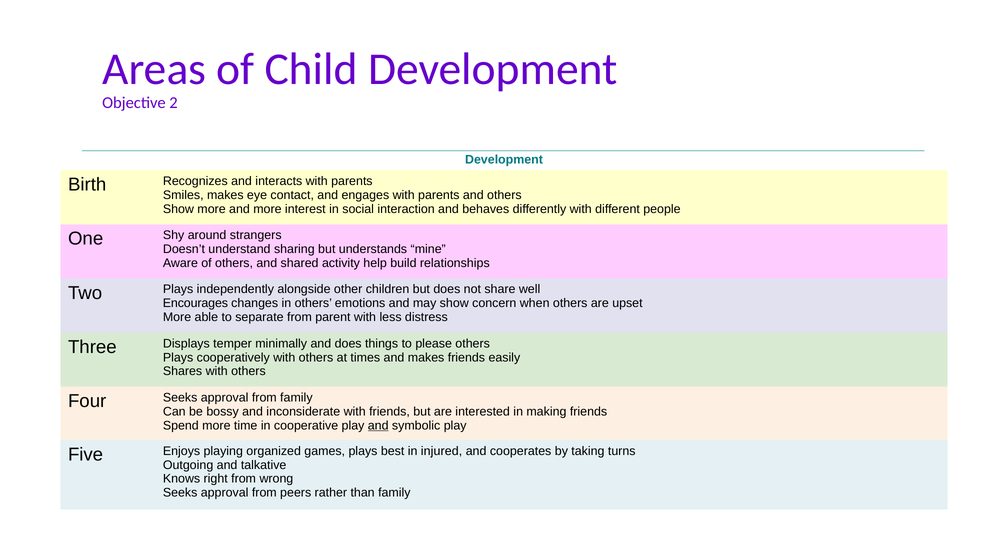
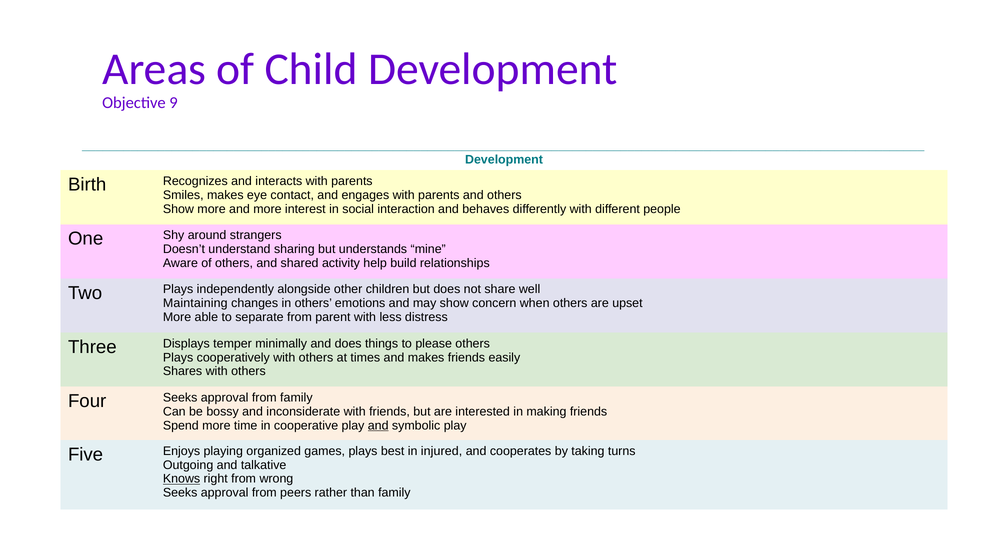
2: 2 -> 9 (174, 103)
Encourages: Encourages -> Maintaining (195, 304)
Knows underline: none -> present (182, 479)
